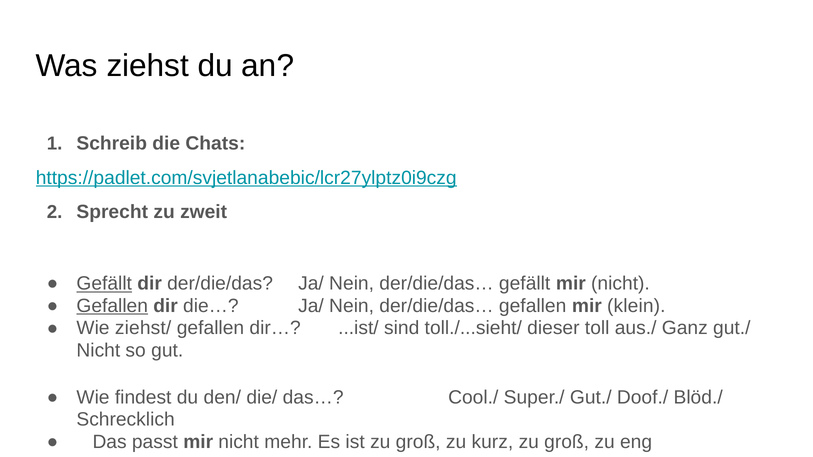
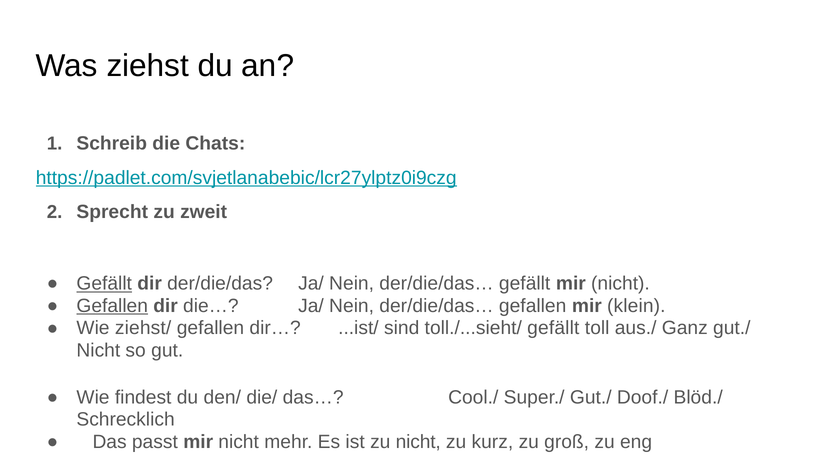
toll./...sieht/ dieser: dieser -> gefällt (553, 328)
ist zu groß: groß -> nicht (418, 442)
